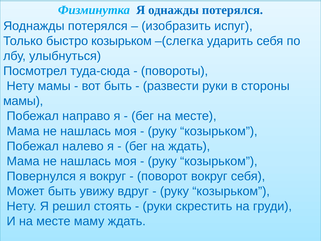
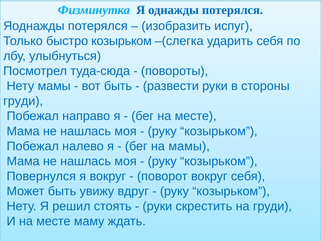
мамы: мамы -> груди (23, 101)
на ждать: ждать -> мамы (189, 146)
